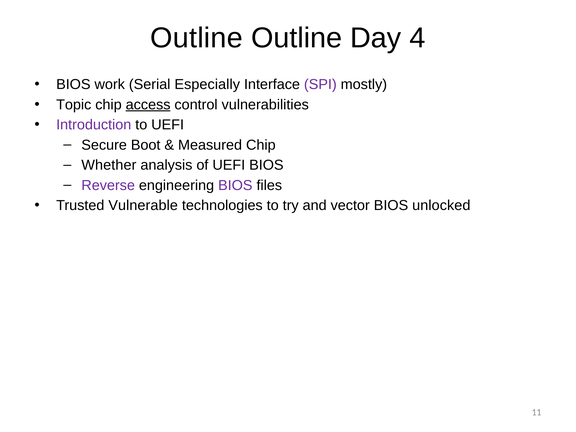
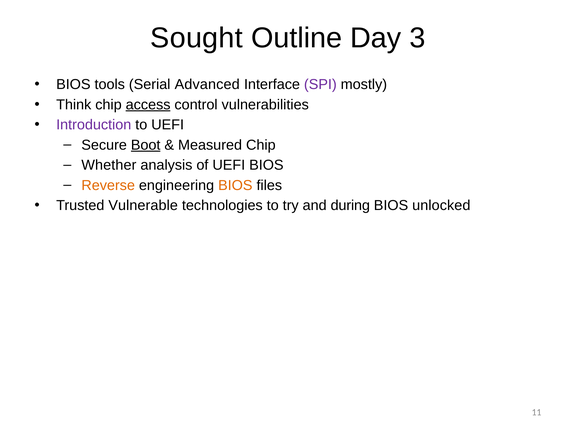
Outline: Outline -> Sought (197, 38)
4: 4 -> 3 (417, 38)
work: work -> tools (110, 85)
Especially: Especially -> Advanced (207, 85)
Topic: Topic -> Think (74, 105)
Boot underline: none -> present (146, 145)
Reverse colour: purple -> orange (108, 185)
BIOS colour: purple -> orange (235, 185)
vector: vector -> during (350, 205)
